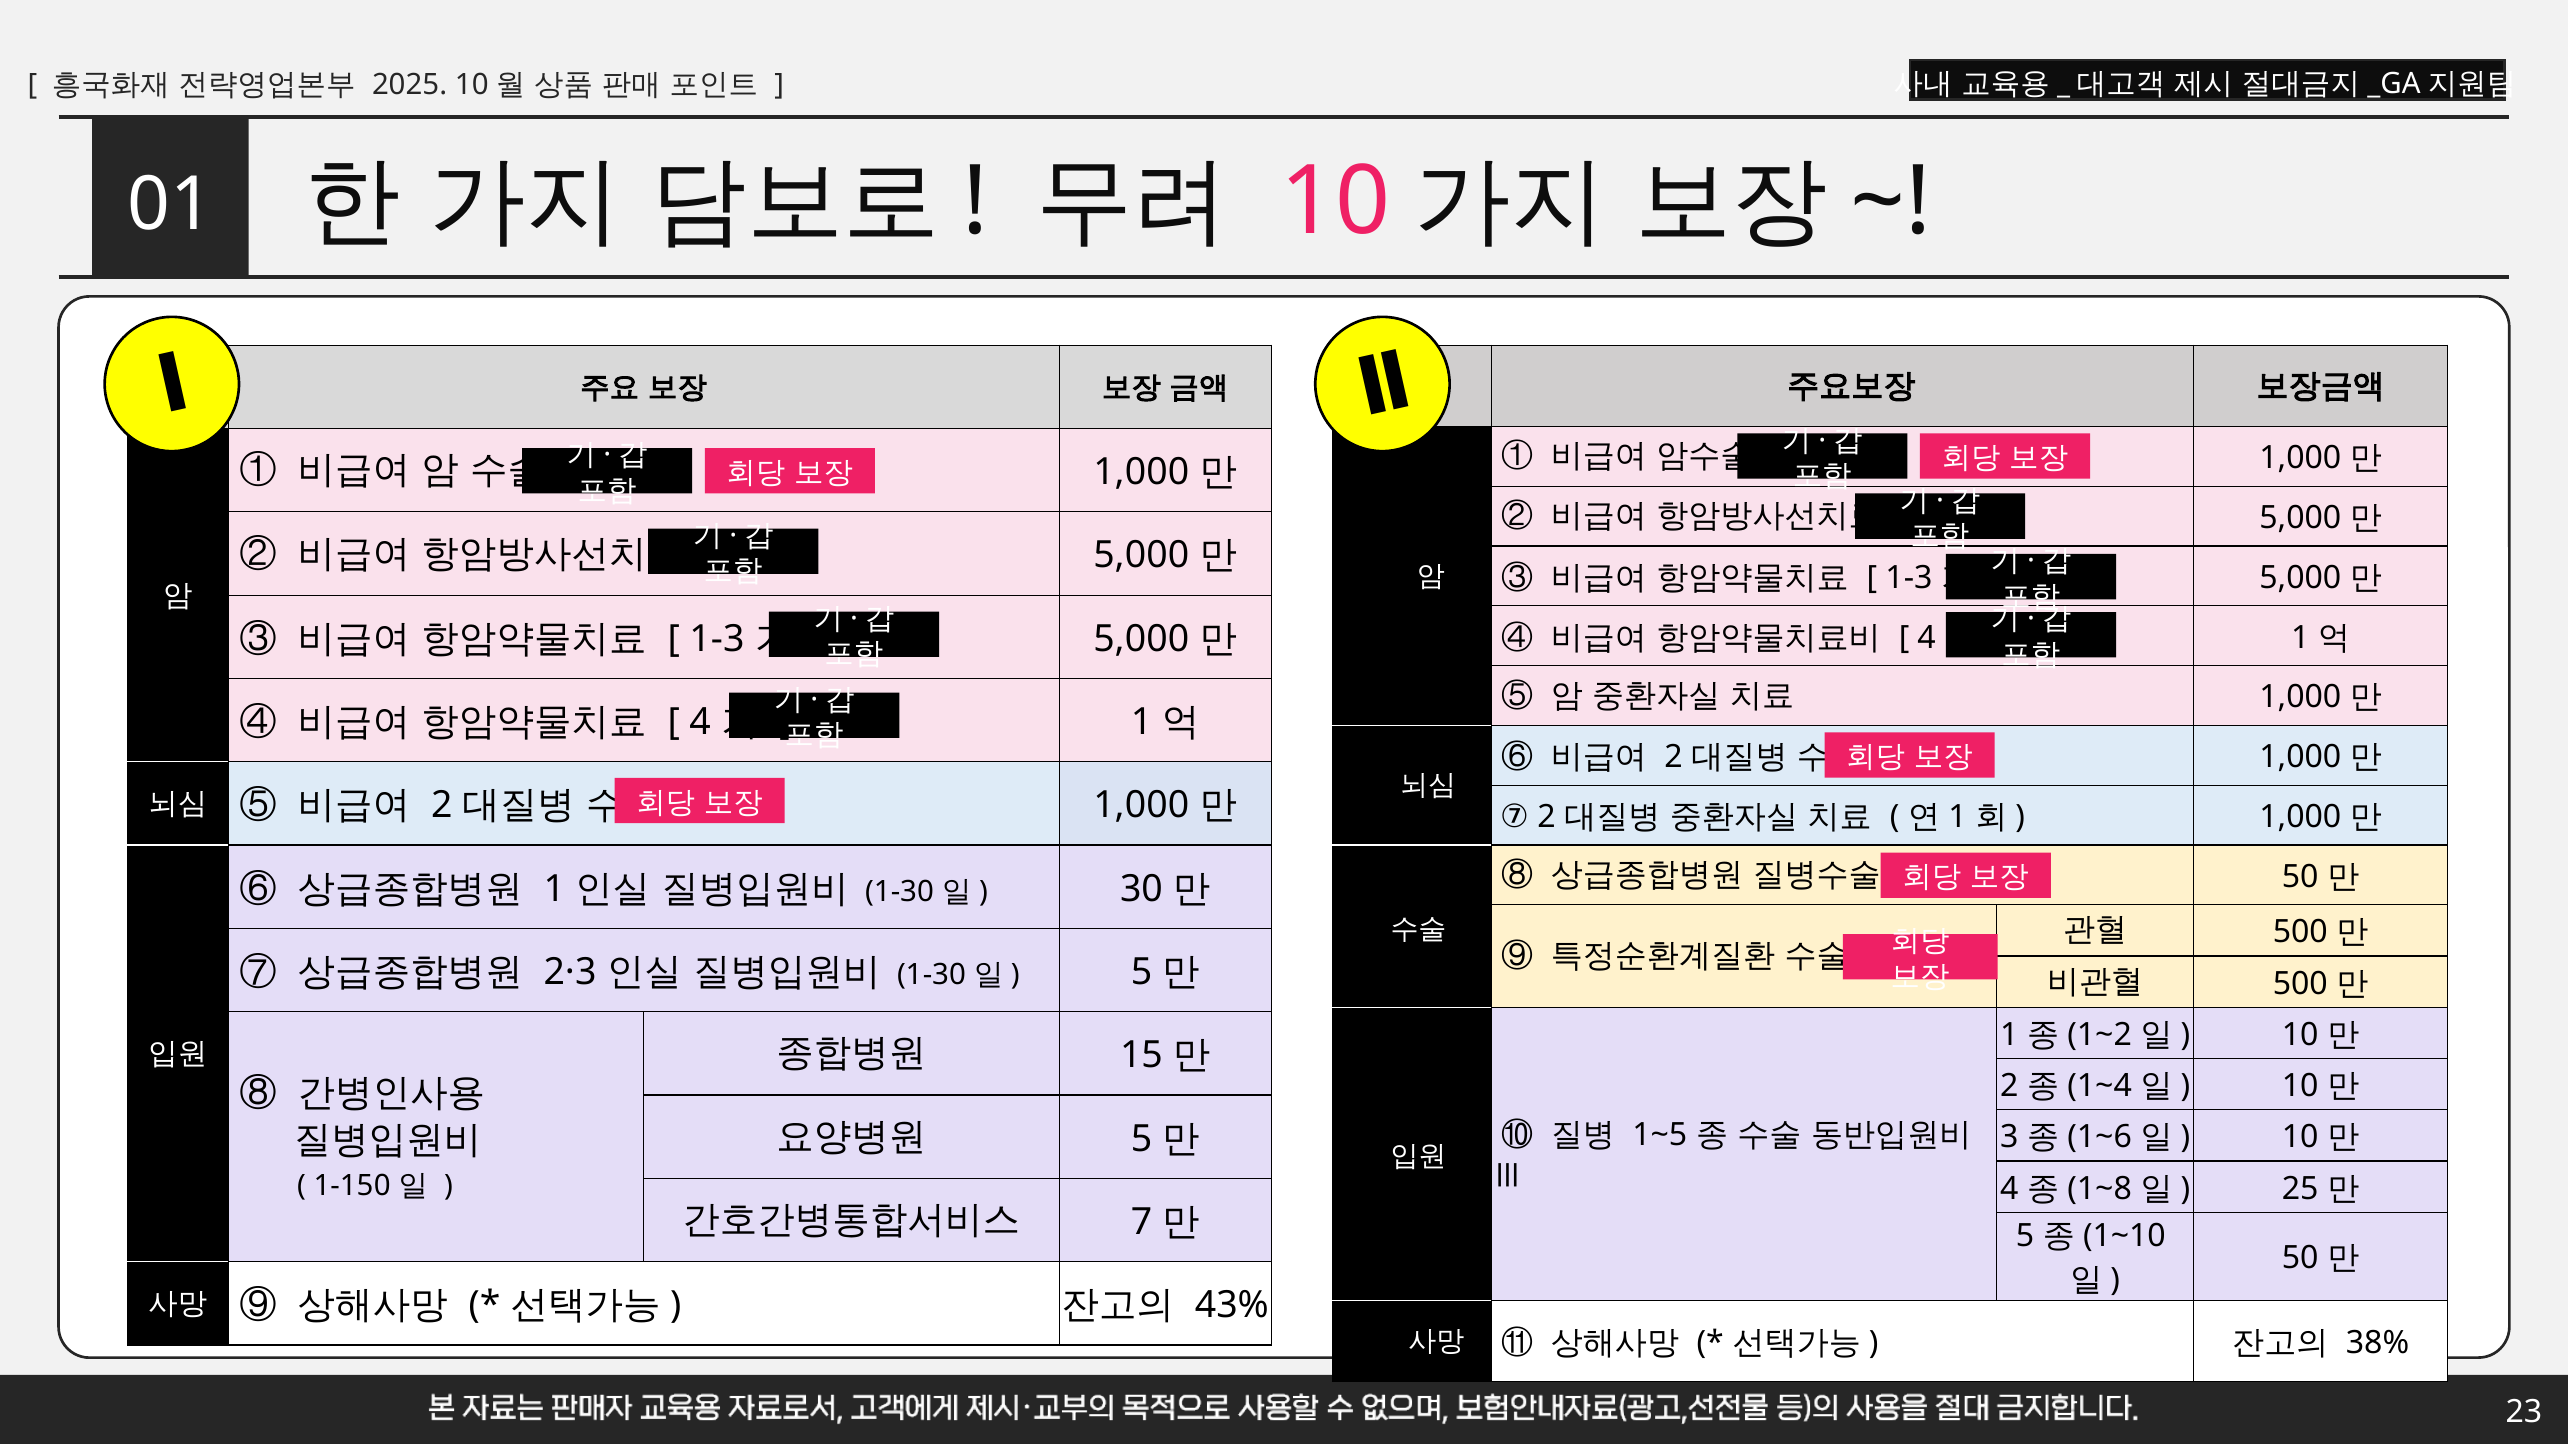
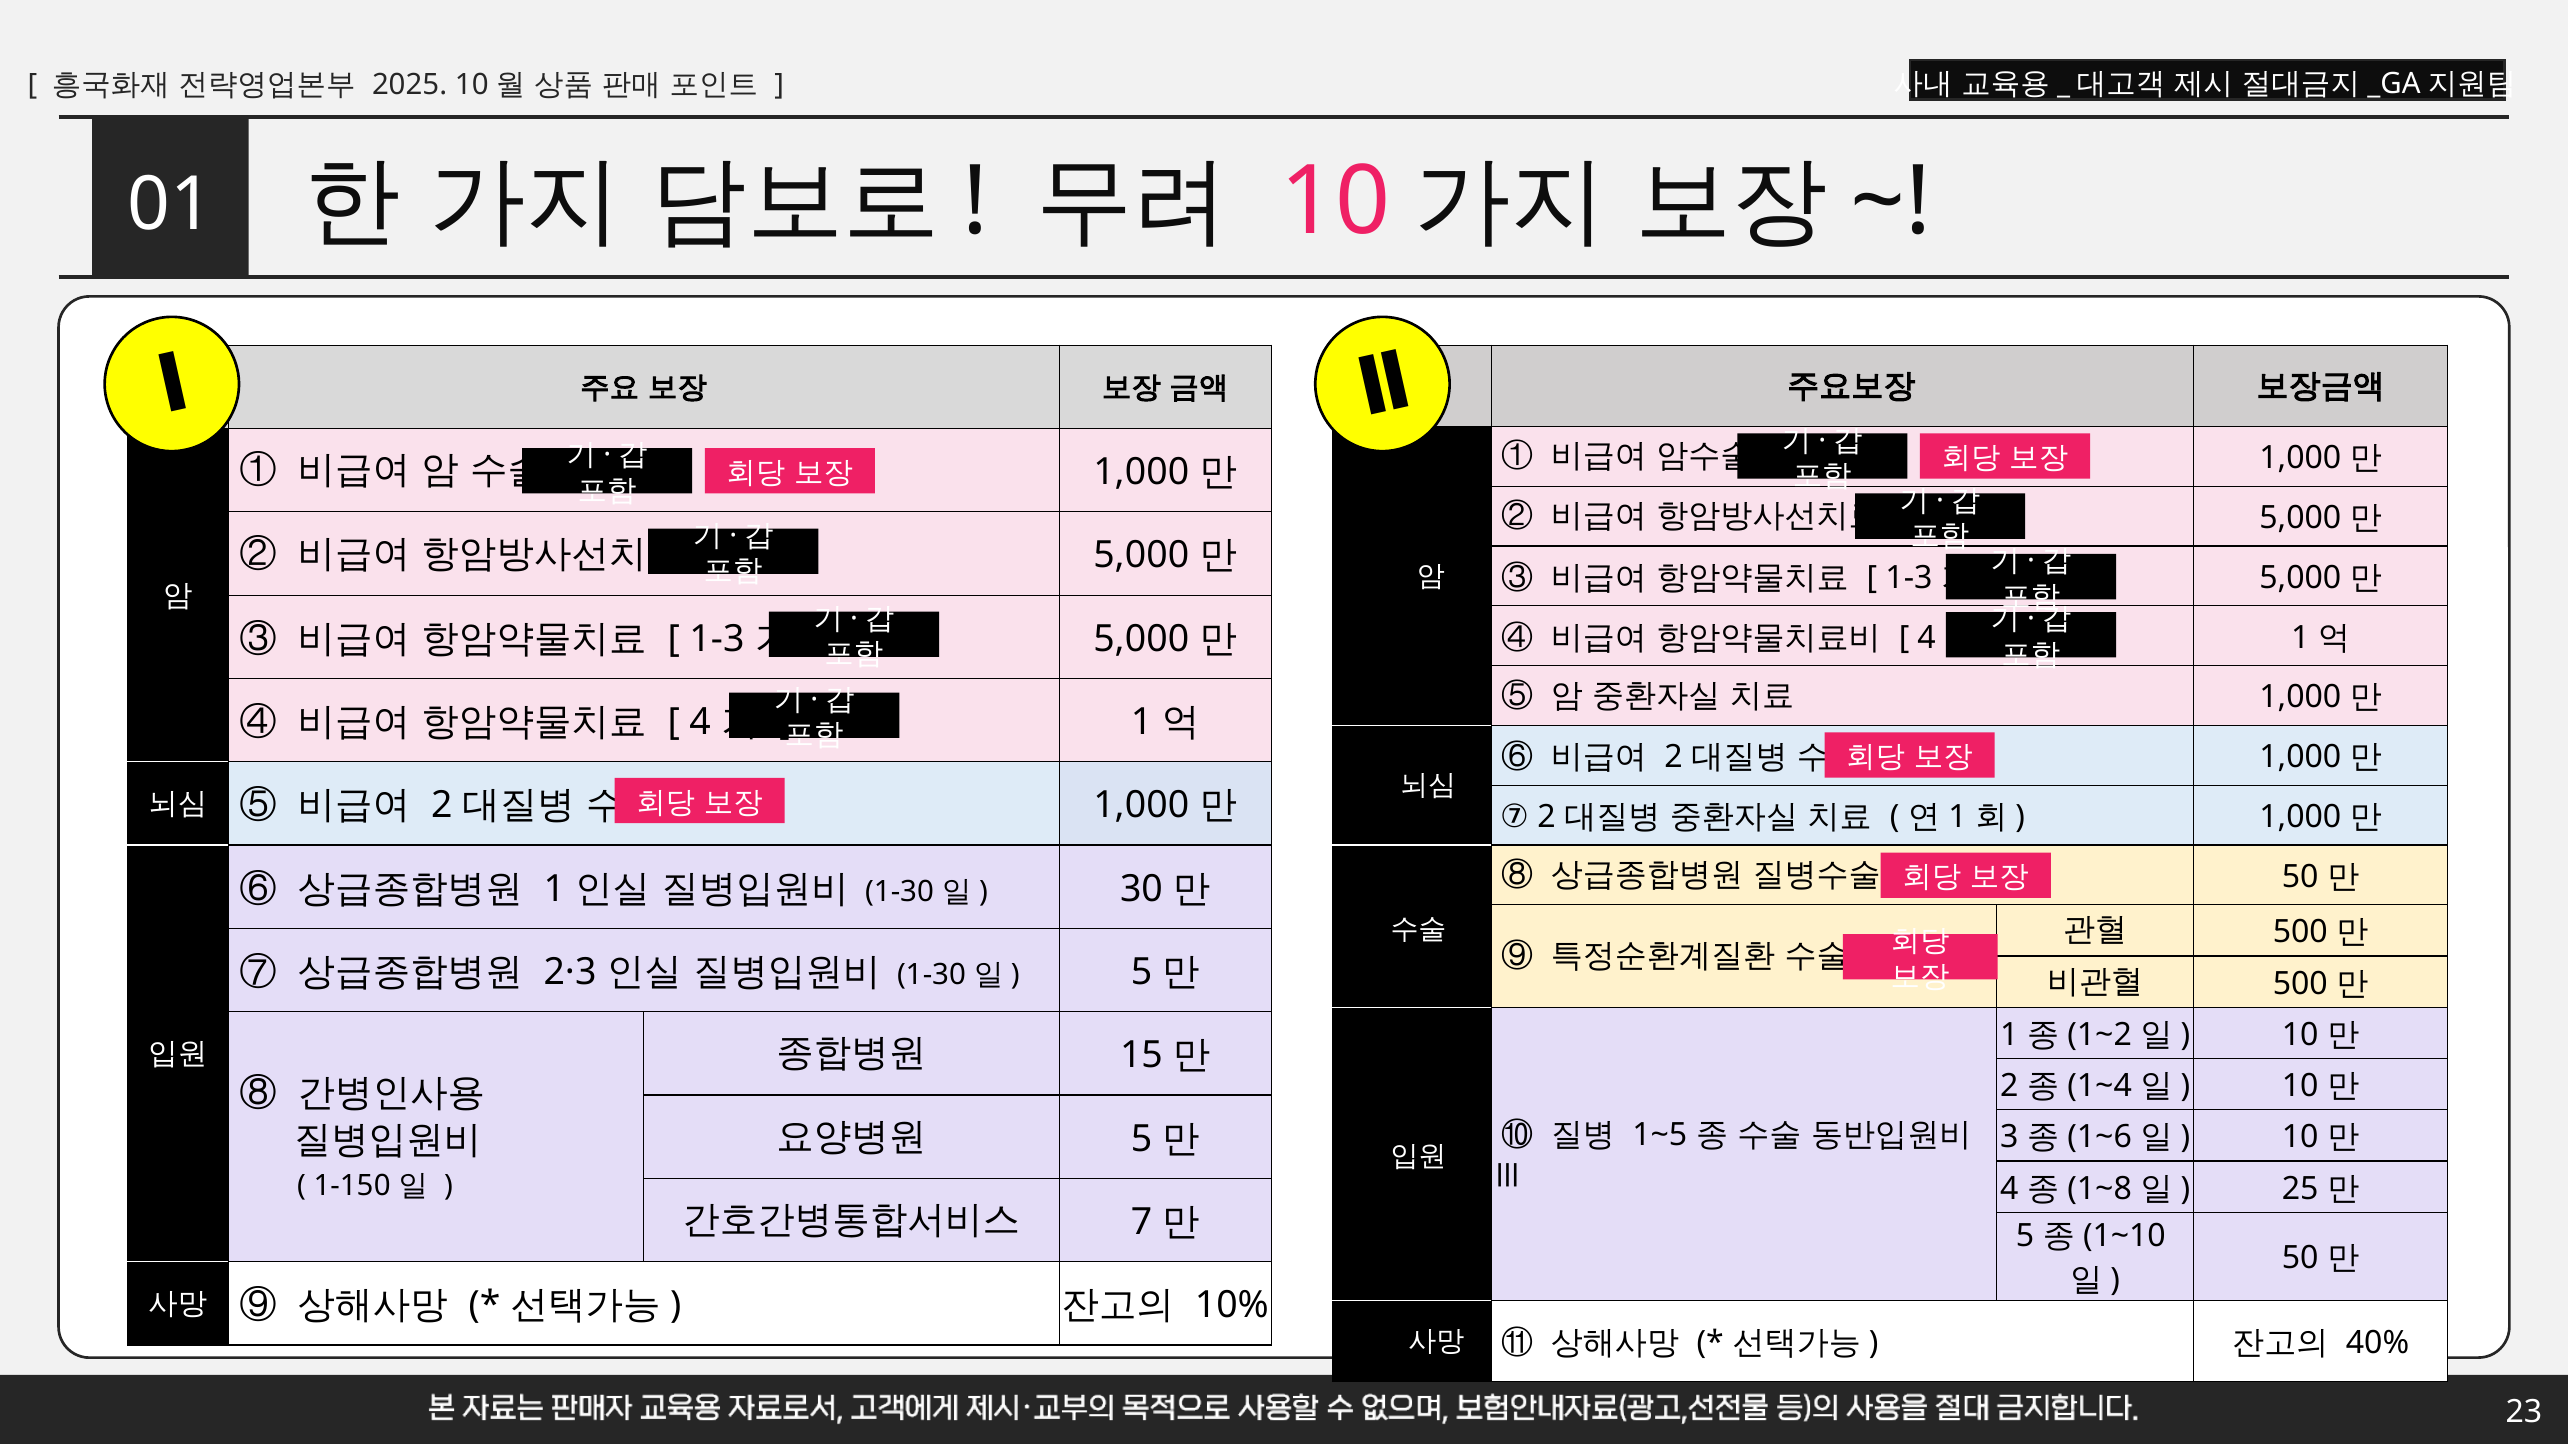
43%: 43% -> 10% (1232, 1306)
38%: 38% -> 40% (2378, 1343)
